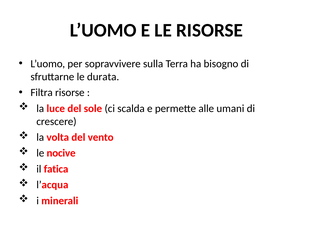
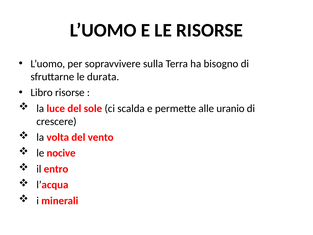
Filtra: Filtra -> Libro (42, 92)
umani: umani -> uranio (230, 108)
fatica: fatica -> entro (56, 169)
